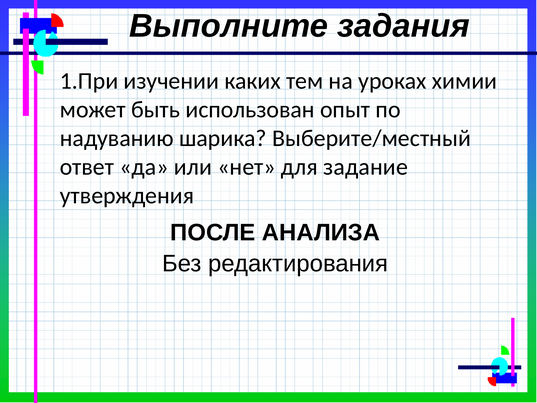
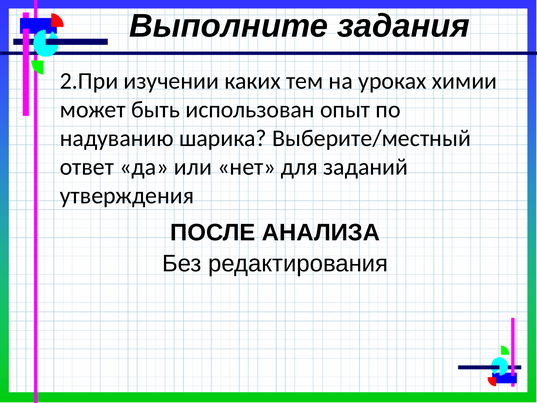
1.При: 1.При -> 2.При (89, 81)
задание: задание -> заданий (366, 167)
